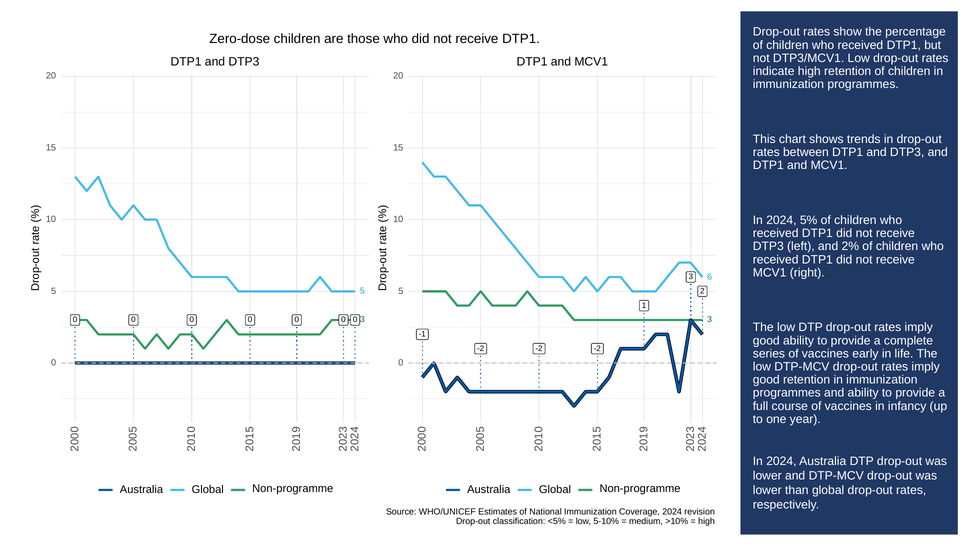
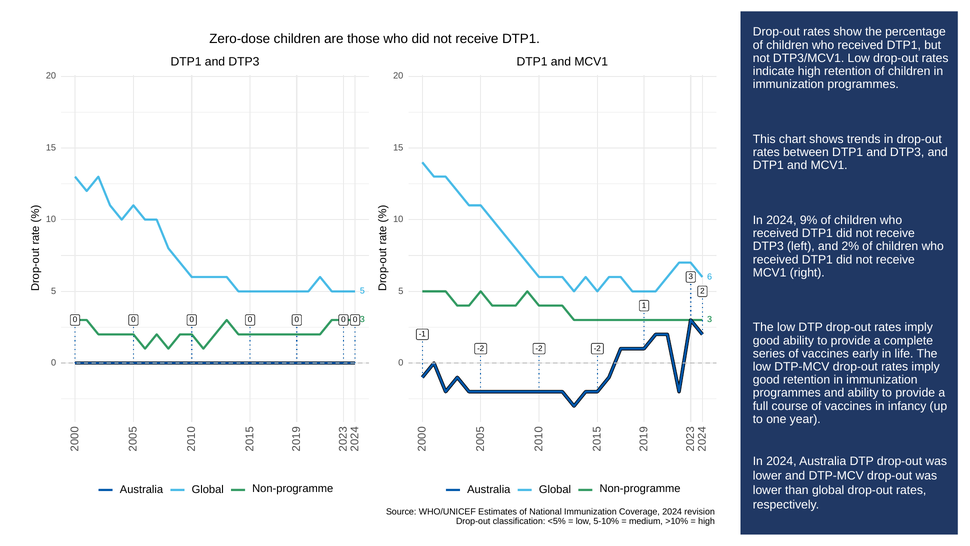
5%: 5% -> 9% (809, 220)
